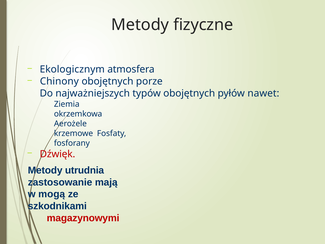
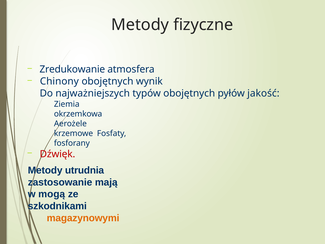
Ekologicznym: Ekologicznym -> Zredukowanie (72, 69)
porze: porze -> wynik (149, 81)
nawet: nawet -> jakość (263, 93)
magazynowymi colour: red -> orange (83, 218)
